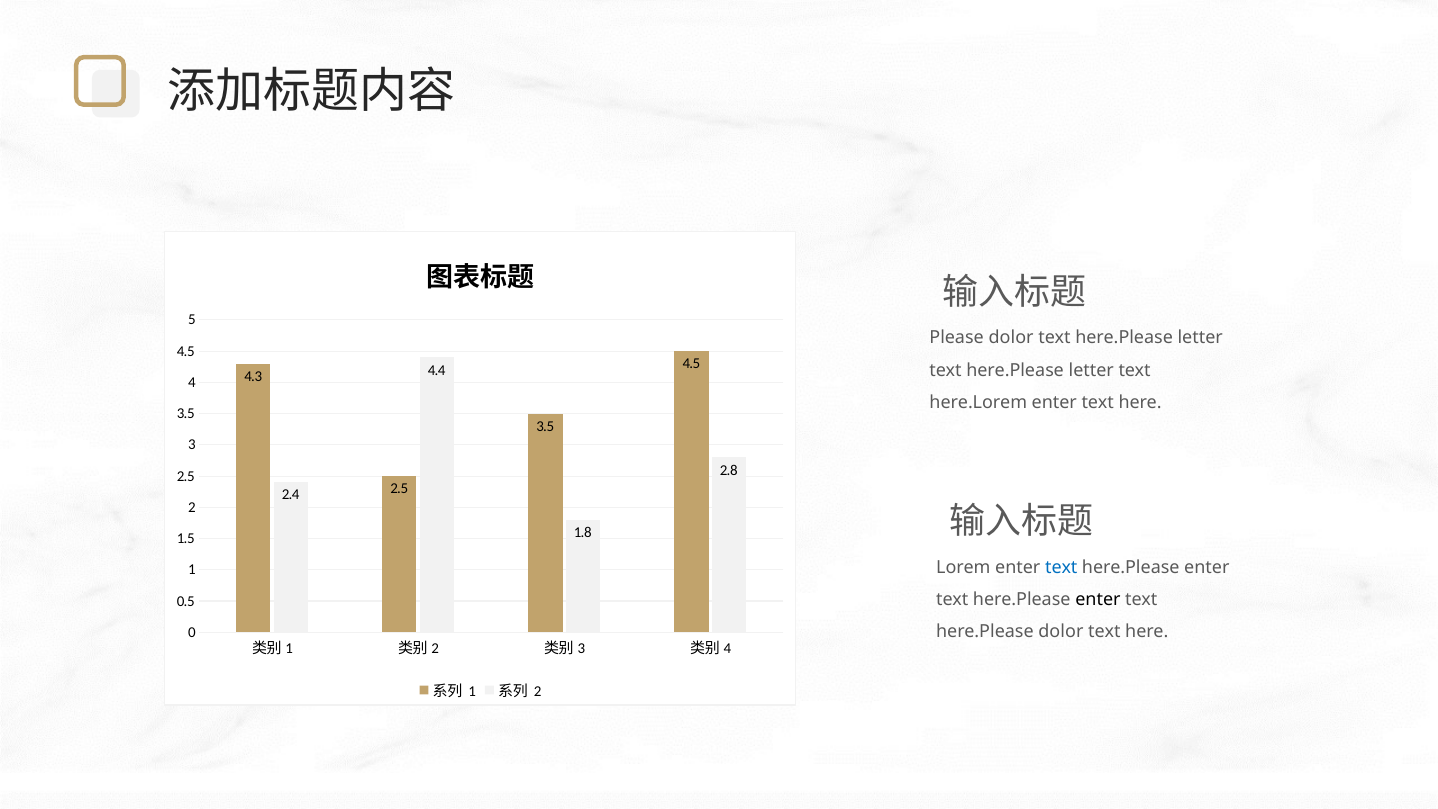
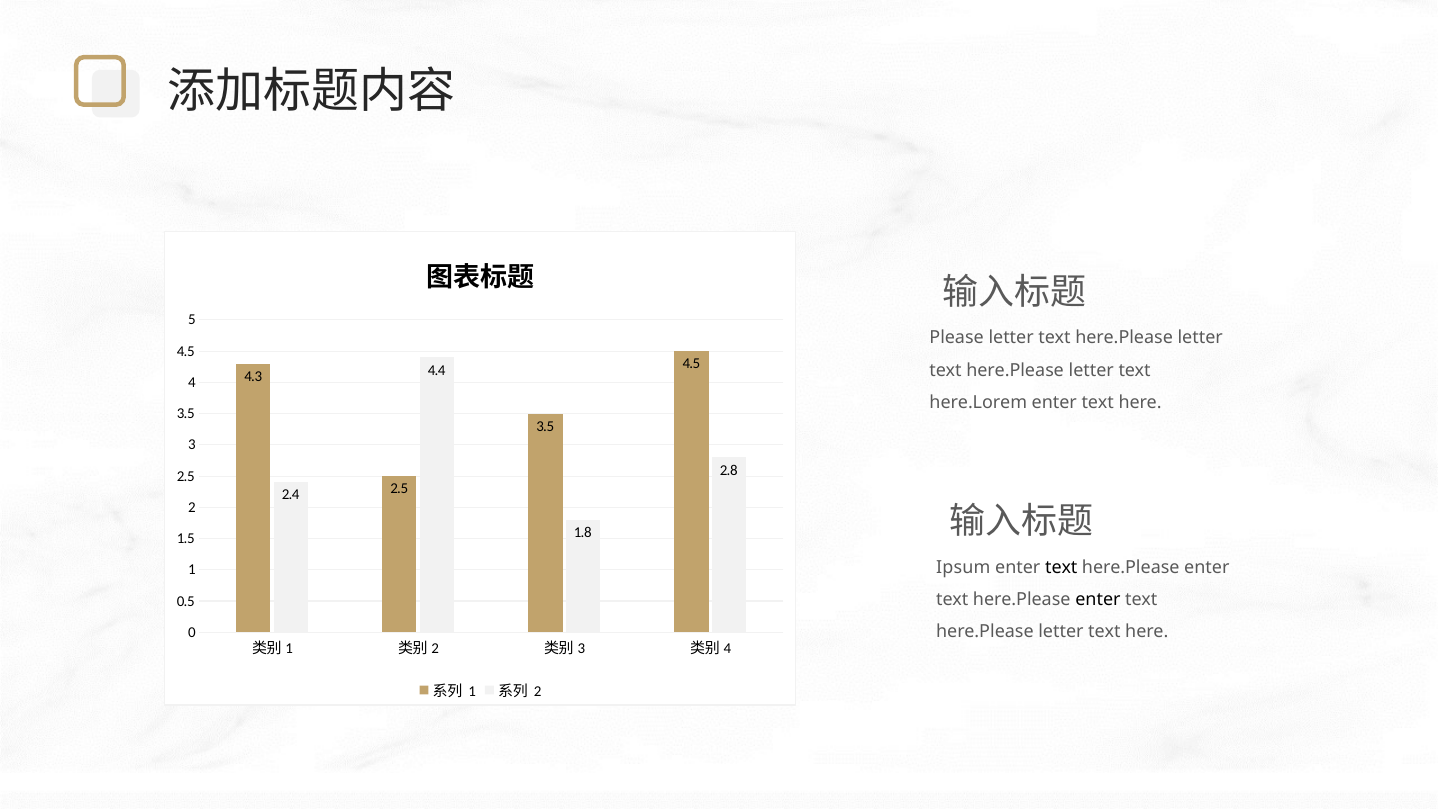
Please dolor: dolor -> letter (1011, 338)
Lorem: Lorem -> Ipsum (963, 567)
text colour: blue -> black (1061, 567)
dolor: dolor -> letter (1061, 632)
